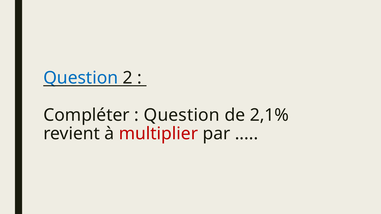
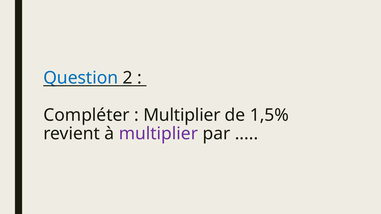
Question: Question -> Multiplier (182, 115)
2,1%: 2,1% -> 1,5% (269, 115)
multiplier colour: red -> purple (158, 134)
